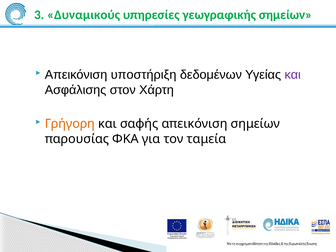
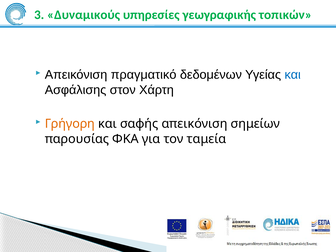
γεωγραφικής σημείων: σημείων -> τοπικών (285, 15)
υποστήριξη: υποστήριξη -> πραγματικό (144, 75)
και colour: purple -> blue (293, 75)
